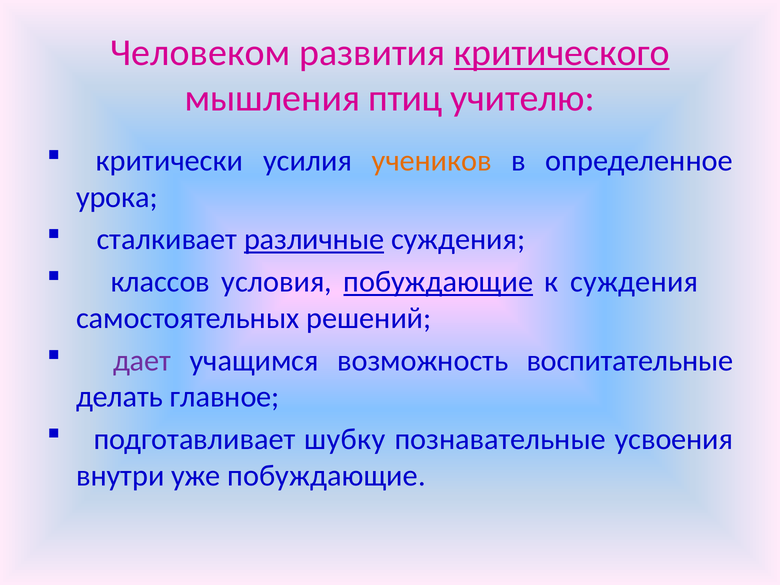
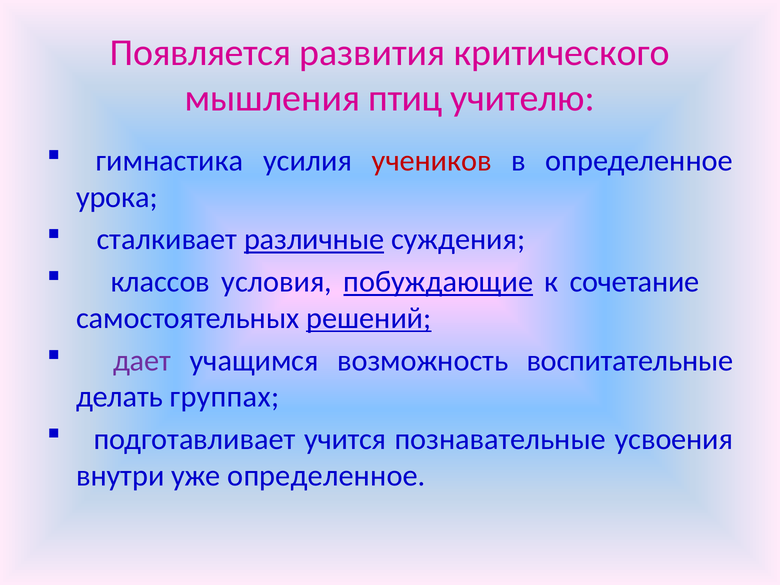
Человеком: Человеком -> Появляется (201, 53)
критического underline: present -> none (562, 53)
критически: критически -> гимнастика (170, 161)
учеников colour: orange -> red (432, 161)
к суждения: суждения -> сочетание (634, 282)
решений underline: none -> present (369, 318)
главное: главное -> группах (225, 397)
шубку: шубку -> учится (345, 439)
уже побуждающие: побуждающие -> определенное (326, 476)
